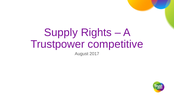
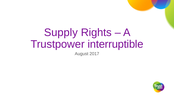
competitive: competitive -> interruptible (116, 44)
